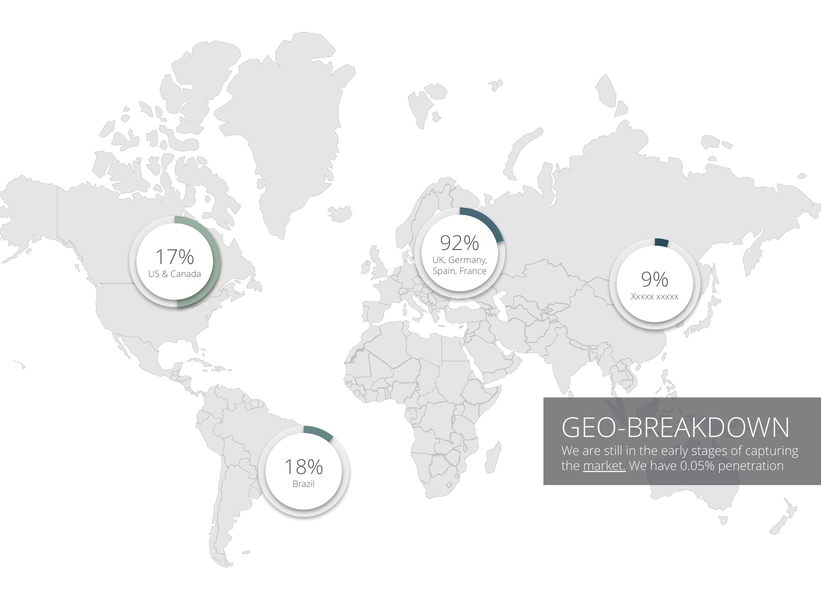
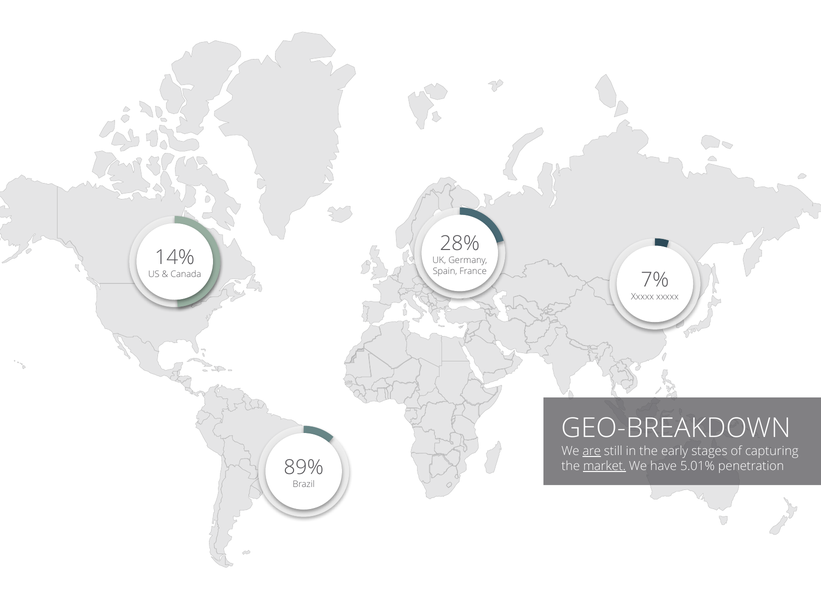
92%: 92% -> 28% (460, 243)
17%: 17% -> 14% (175, 257)
9%: 9% -> 7% (655, 280)
are underline: none -> present (592, 451)
18%: 18% -> 89% (304, 467)
0.05%: 0.05% -> 5.01% (697, 466)
